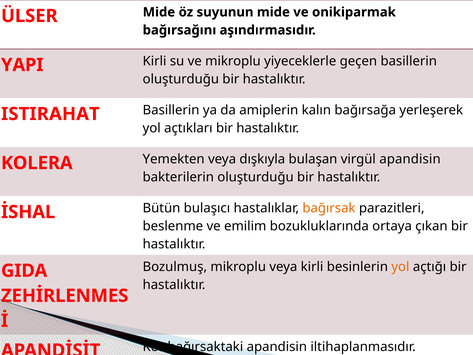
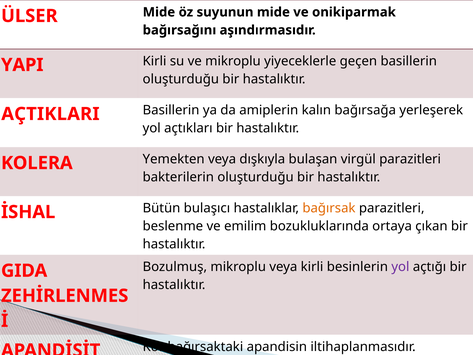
ISTIRAHAT: ISTIRAHAT -> AÇTIKLARI (50, 114)
virgül apandisin: apandisin -> parazitleri (410, 159)
yol colour: orange -> purple (400, 267)
